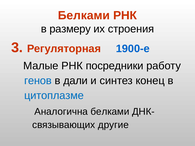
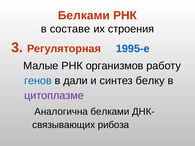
размеру: размеру -> составе (70, 29)
1900-е: 1900-е -> 1995-е (133, 49)
посредники: посредники -> организмов (115, 66)
конец: конец -> белку (150, 81)
цитоплазме colour: blue -> purple (54, 96)
другие: другие -> рибоза (113, 125)
